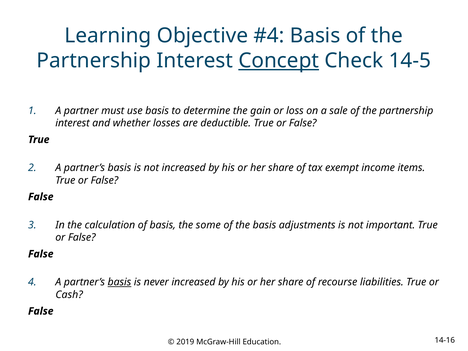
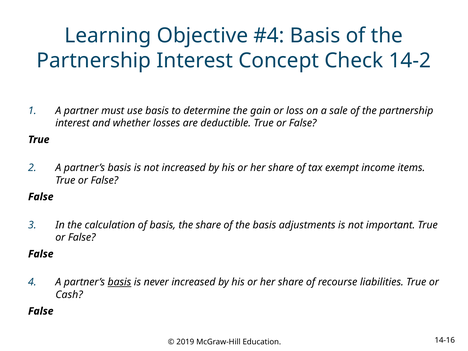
Concept underline: present -> none (279, 61)
14-5: 14-5 -> 14-2 (410, 61)
the some: some -> share (208, 225)
